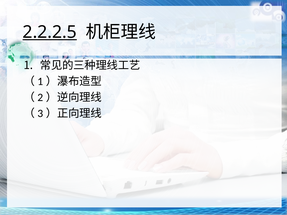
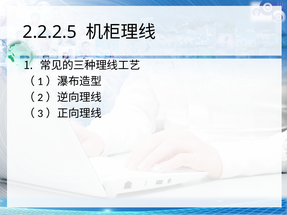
2.2.2.5 underline: present -> none (50, 32)
